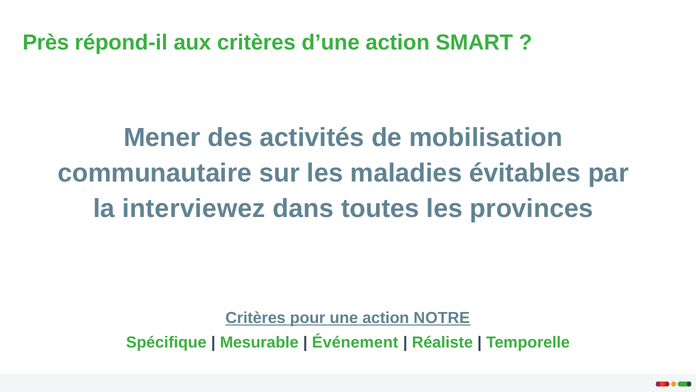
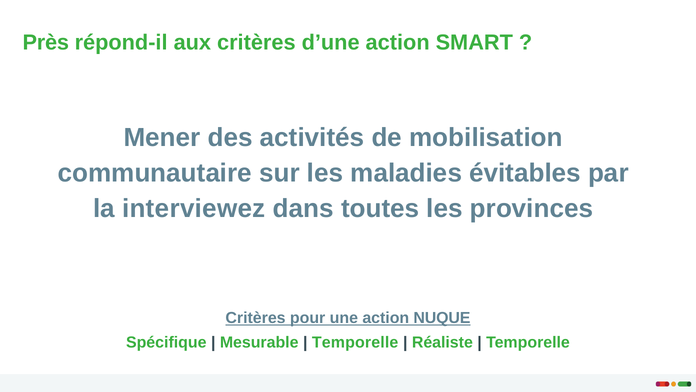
NOTRE: NOTRE -> NUQUE (442, 318)
Événement: Événement -> Temporelle (355, 342)
